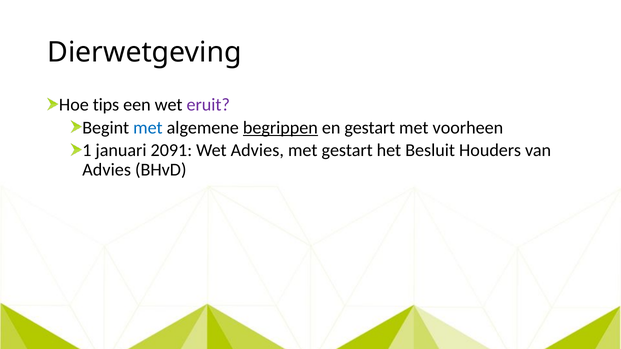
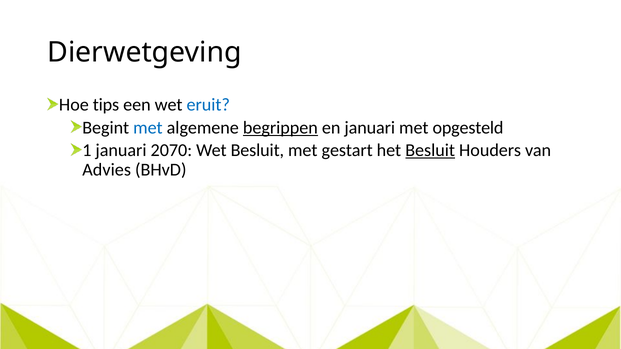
eruit colour: purple -> blue (208, 105)
en gestart: gestart -> januari (370, 128)
voorheen: voorheen -> opgesteld (468, 128)
2091: 2091 -> 2070 (171, 150)
Wet Advies: Advies -> Besluit (257, 150)
Besluit underline: none -> present (430, 150)
